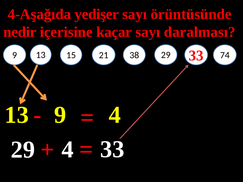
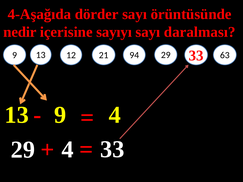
yedişer: yedişer -> dörder (97, 14)
kaçar: kaçar -> sayıyı (114, 32)
15: 15 -> 12 (71, 55)
38: 38 -> 94 (134, 55)
74: 74 -> 63 (225, 55)
